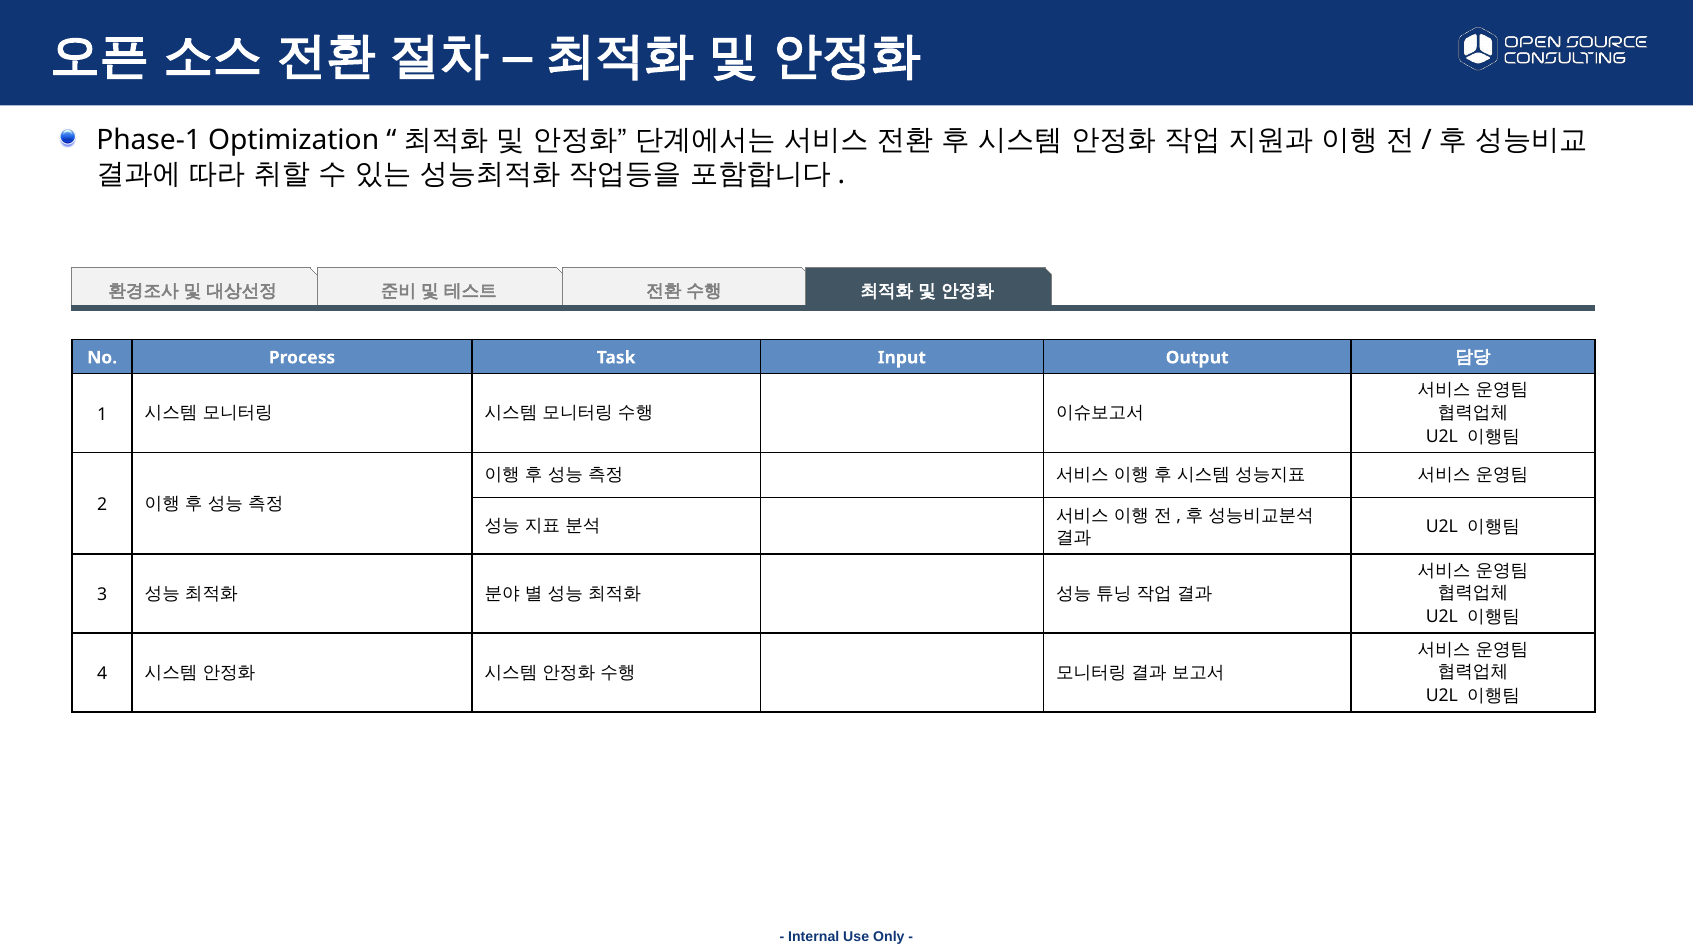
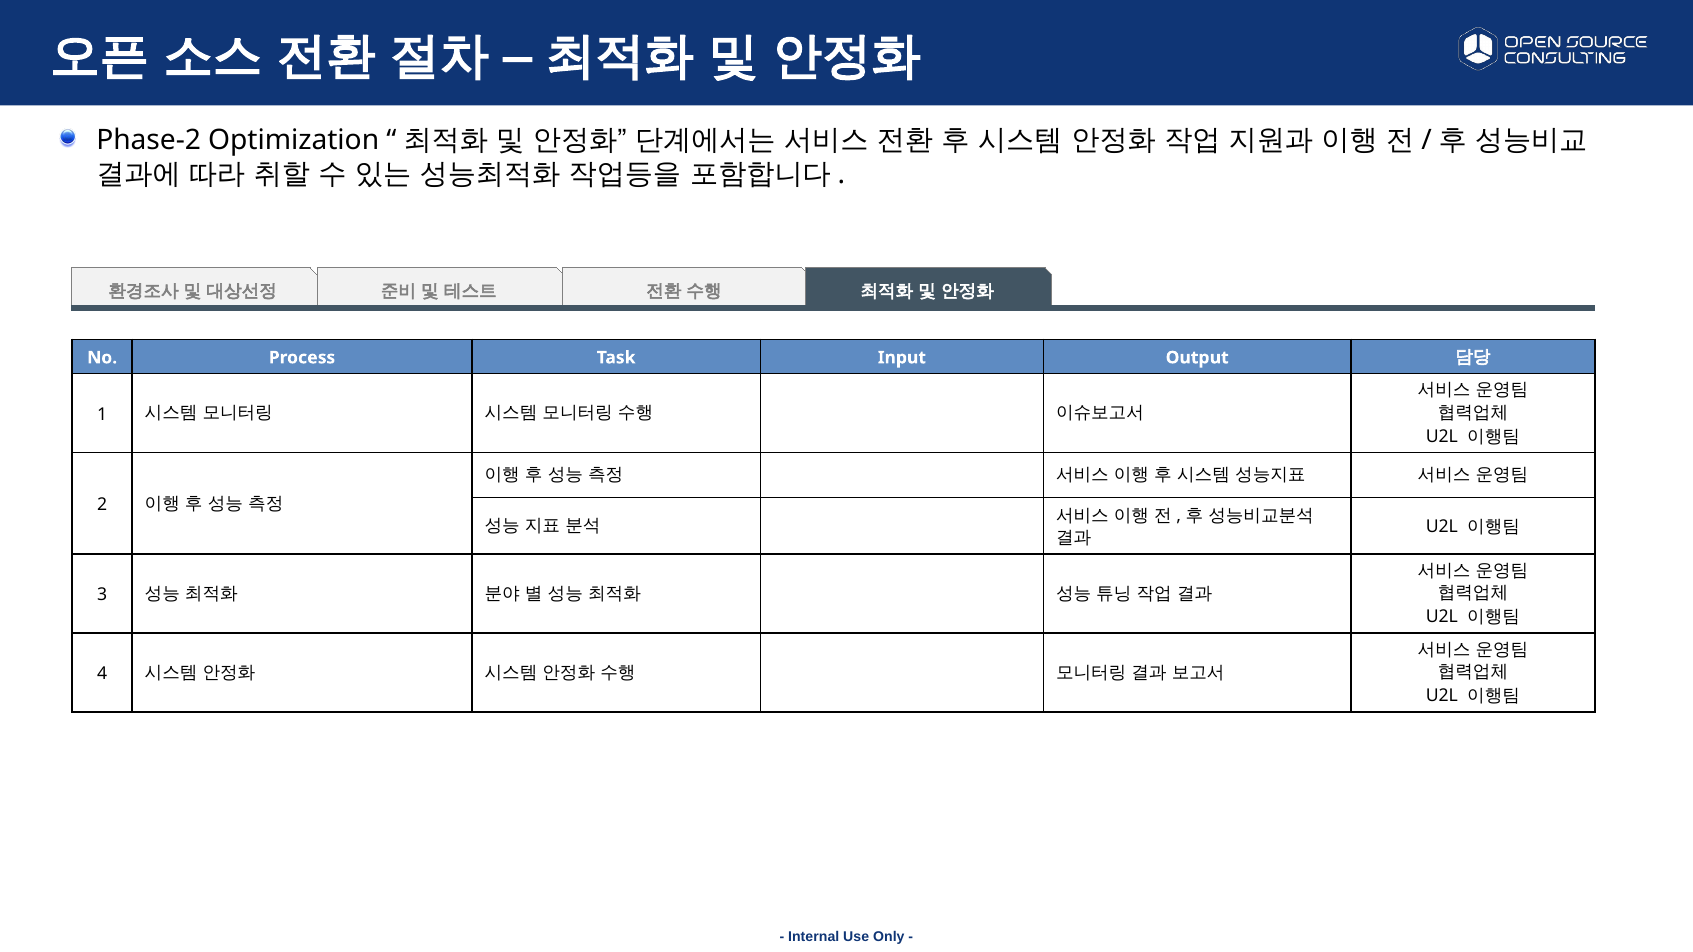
Phase-1: Phase-1 -> Phase-2 (149, 140)
